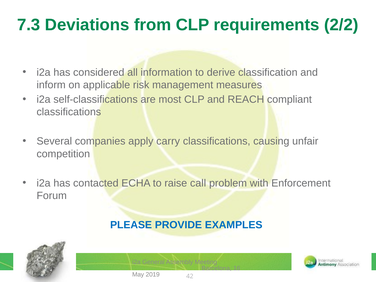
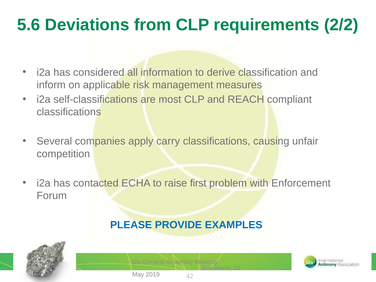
7.3: 7.3 -> 5.6 (29, 25)
call: call -> first (198, 183)
